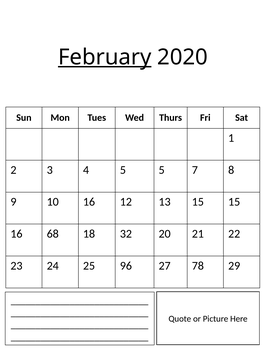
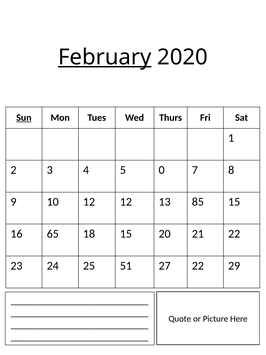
Sun underline: none -> present (24, 118)
5 5: 5 -> 0 (162, 170)
10 16: 16 -> 12 (89, 202)
13 15: 15 -> 85 (198, 202)
68: 68 -> 65 (53, 234)
18 32: 32 -> 15 (126, 234)
96: 96 -> 51 (126, 265)
27 78: 78 -> 22 (198, 265)
